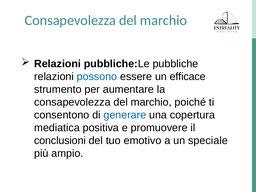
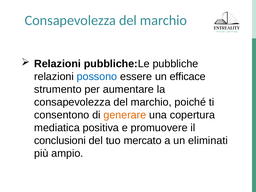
generare colour: blue -> orange (125, 115)
emotivo: emotivo -> mercato (143, 141)
speciale: speciale -> eliminati (208, 141)
